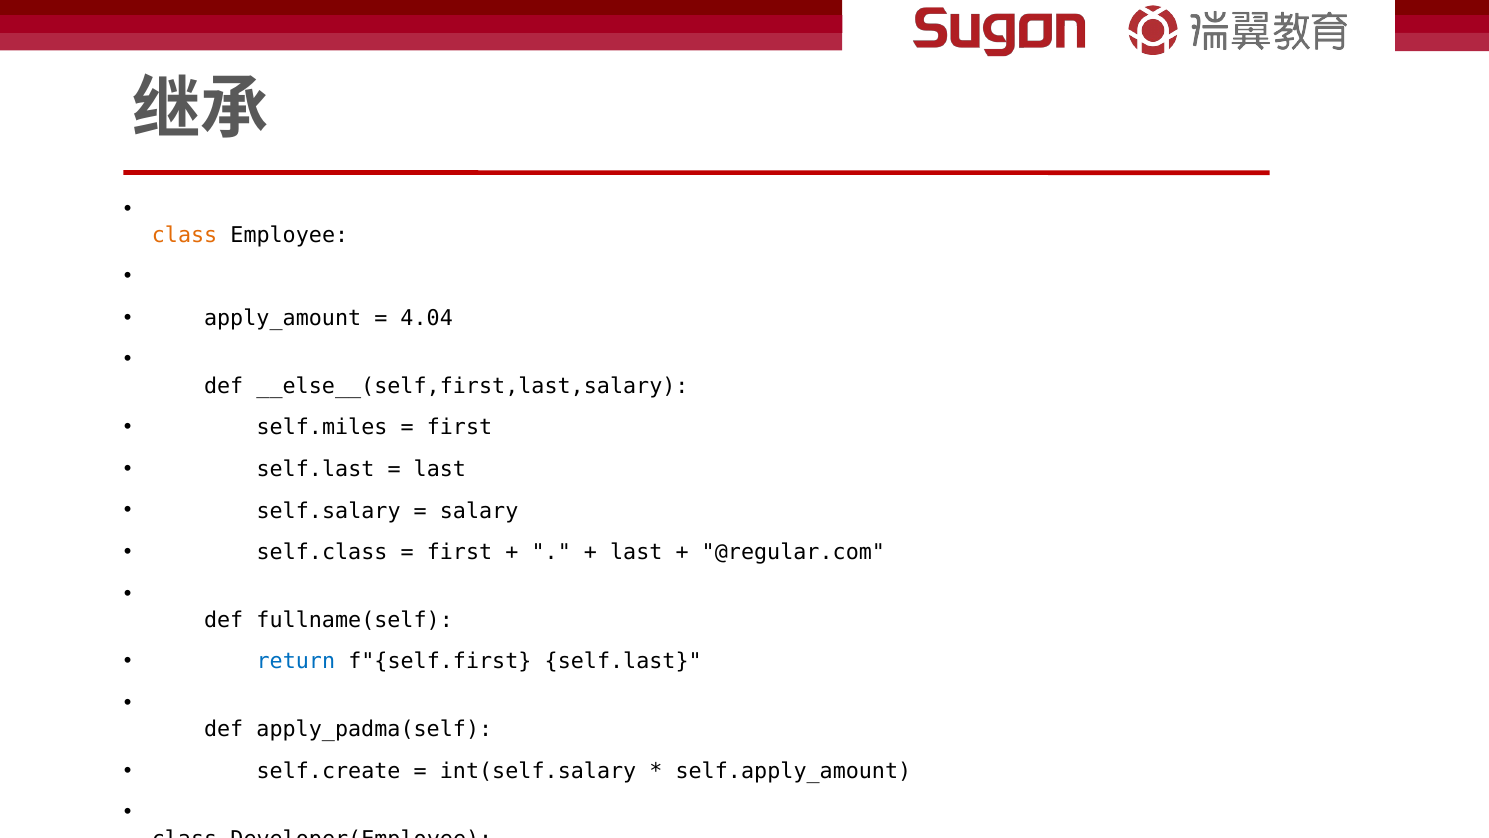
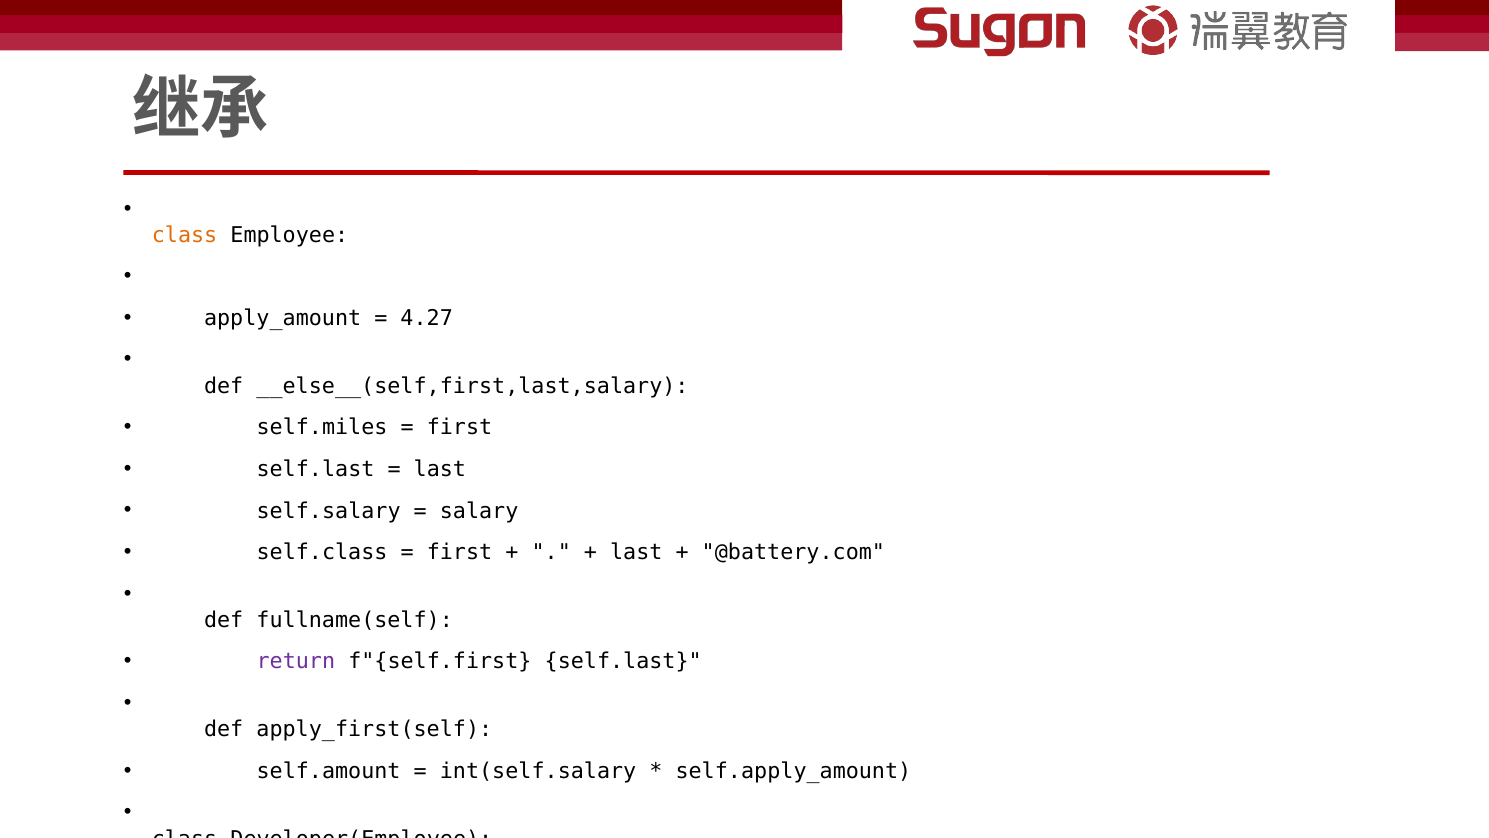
4.04: 4.04 -> 4.27 (427, 318)
@regular.com: @regular.com -> @battery.com (793, 552)
return colour: blue -> purple (296, 661)
apply_padma(self: apply_padma(self -> apply_first(self (374, 729)
self.create: self.create -> self.amount (329, 771)
